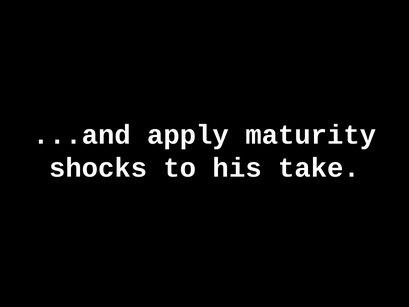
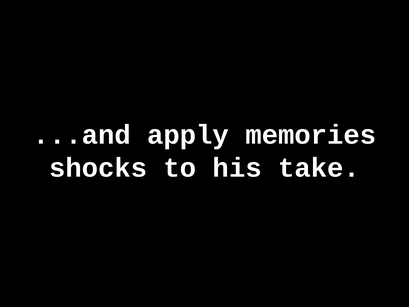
maturity: maturity -> memories (311, 135)
